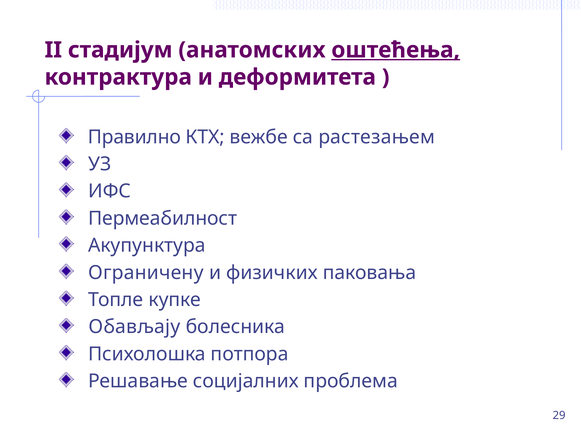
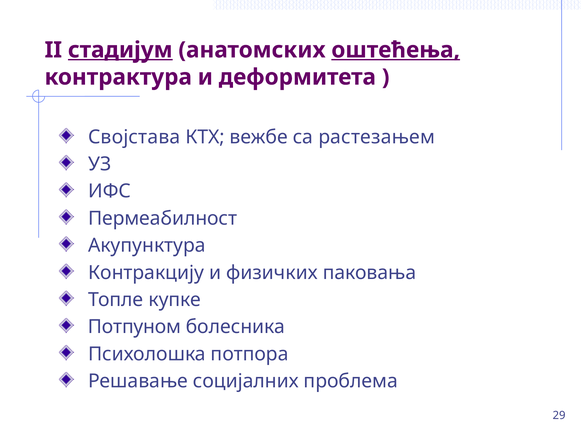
стадијум underline: none -> present (120, 50)
Правилно: Правилно -> Својстава (134, 137)
Ограничену: Ограничену -> Контракцију (146, 272)
Обављају: Обављају -> Потпуном (135, 327)
